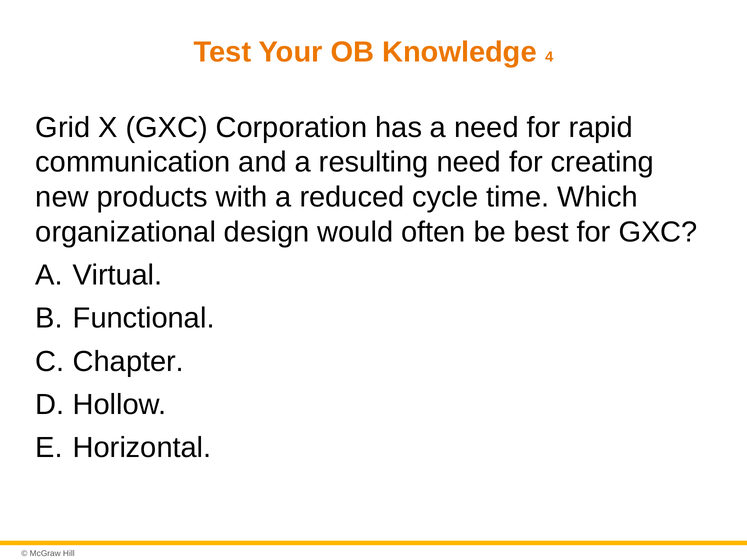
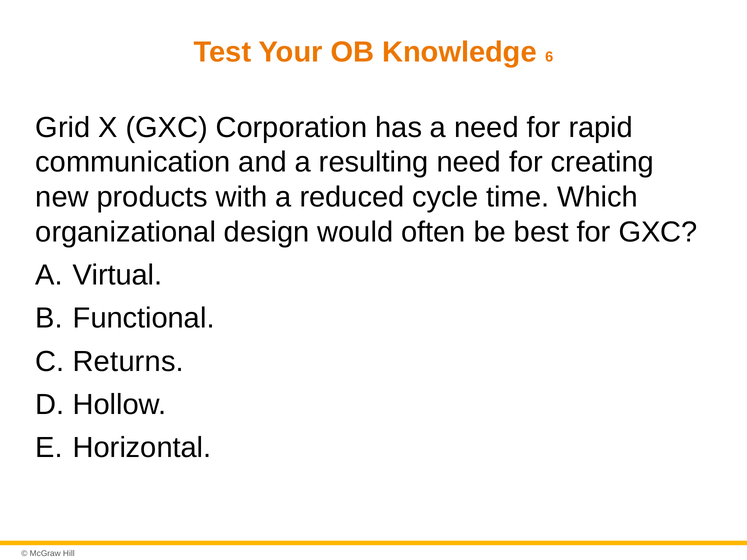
4: 4 -> 6 (549, 57)
Chapter: Chapter -> Returns (128, 362)
